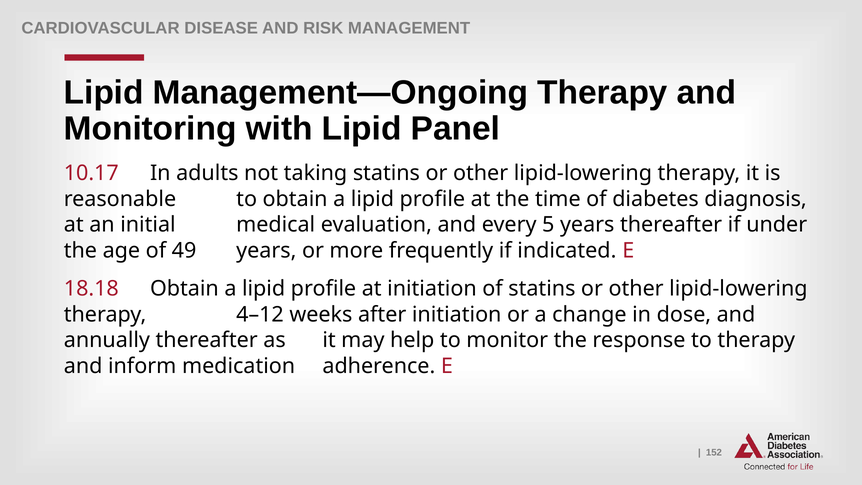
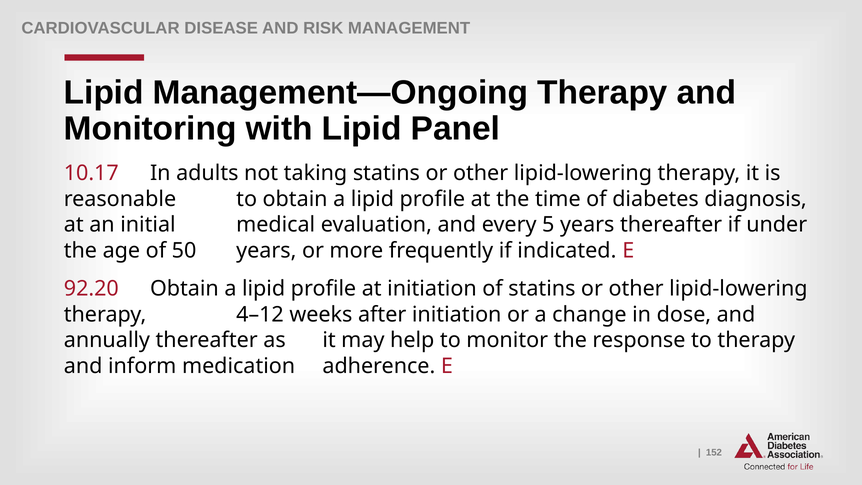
49: 49 -> 50 (184, 251)
18.18: 18.18 -> 92.20 (91, 289)
